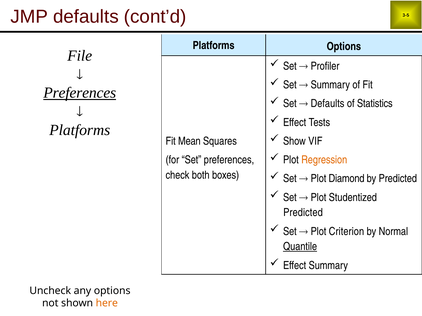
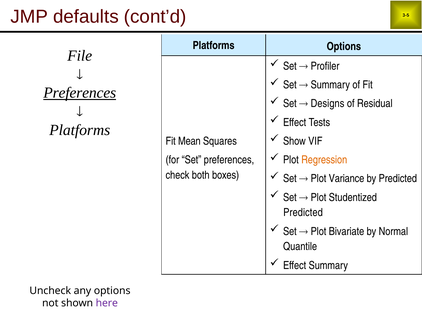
Defaults: Defaults -> Designs (328, 104)
Statistics: Statistics -> Residual (375, 104)
Diamond: Diamond -> Variance (347, 179)
Criterion: Criterion -> Bivariate (347, 232)
Quantile underline: present -> none (300, 247)
here colour: orange -> purple (107, 304)
